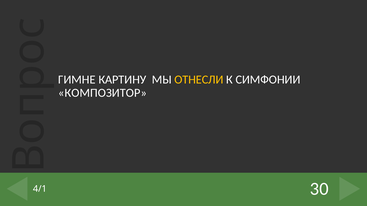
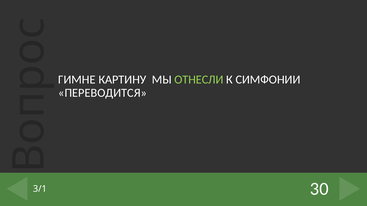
ОТНЕСЛИ colour: yellow -> light green (199, 80)
КОМПОЗИТОР: КОМПОЗИТОР -> ПЕРЕВОДИТСЯ (103, 93)
4/1: 4/1 -> 3/1 (40, 189)
